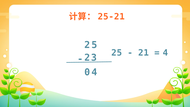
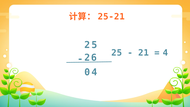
3: 3 -> 6 (94, 58)
